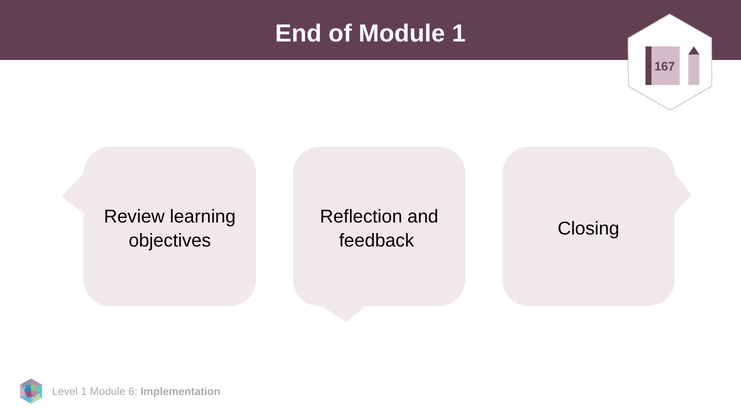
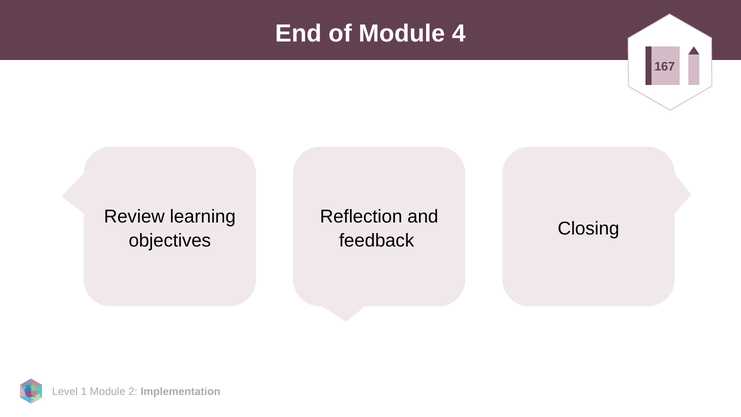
Module 1: 1 -> 4 (459, 34)
6: 6 -> 2 (133, 391)
